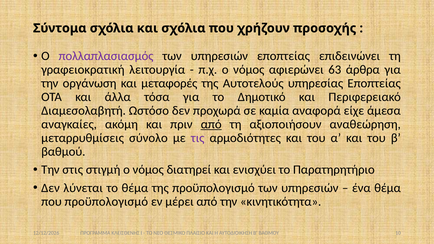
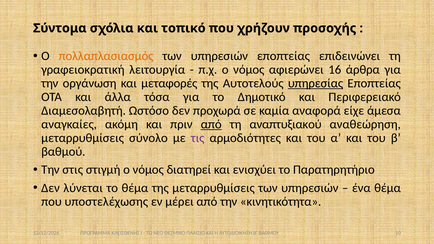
και σχόλια: σχόλια -> τοπικό (183, 28)
πολλαπλασιασμός colour: purple -> orange (106, 56)
63: 63 -> 16 (335, 70)
υπηρεσίας underline: none -> present (316, 83)
αξιοποιήσουν: αξιοποιήσουν -> αναπτυξιακού (286, 124)
της προϋπολογισμό: προϋπολογισμό -> μεταρρυθμίσεις (214, 188)
που προϋπολογισμό: προϋπολογισμό -> υποστελέχωσης (106, 202)
